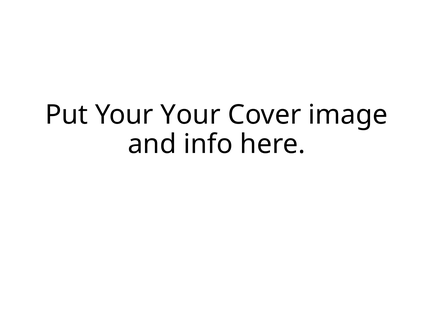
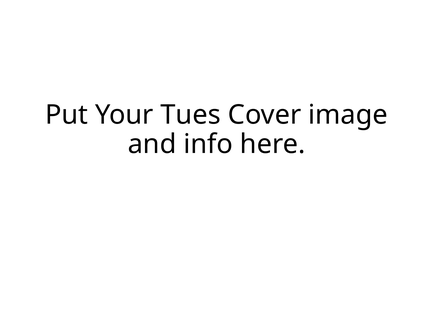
Your Your: Your -> Tues (191, 115)
